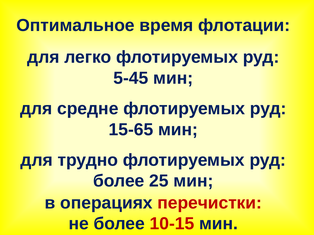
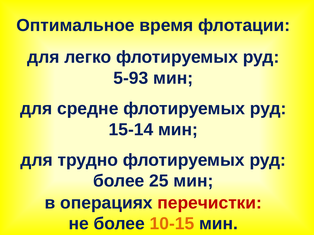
5-45: 5-45 -> 5-93 (131, 78)
15-65: 15-65 -> 15-14 (131, 130)
10-15 colour: red -> orange (172, 224)
